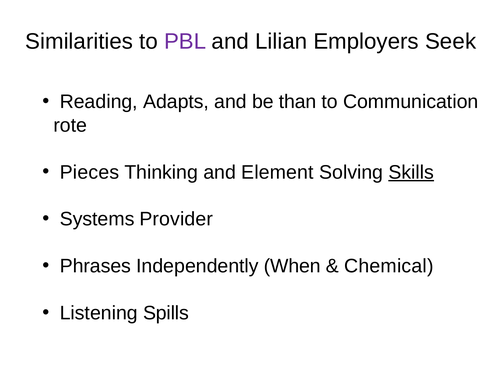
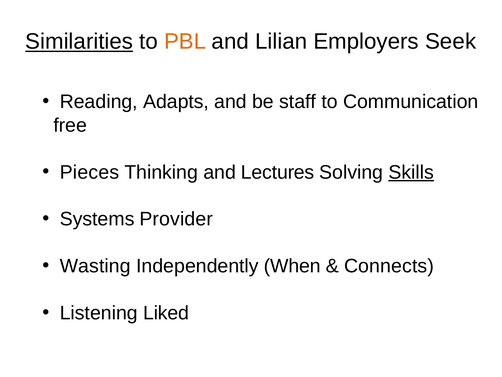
Similarities underline: none -> present (79, 42)
PBL colour: purple -> orange (185, 42)
than: than -> staff (298, 102)
rote: rote -> free (70, 125)
Element: Element -> Lectures (278, 172)
Phrases: Phrases -> Wasting (95, 266)
Chemical: Chemical -> Connects (389, 266)
Spills: Spills -> Liked (166, 313)
